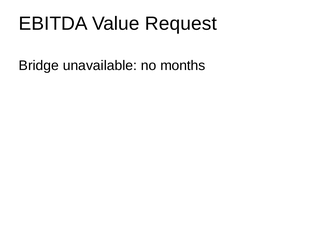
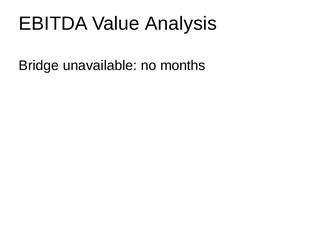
Request: Request -> Analysis (181, 24)
